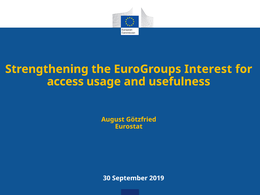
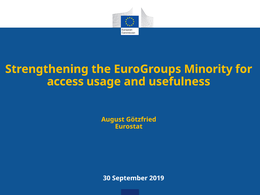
Interest: Interest -> Minority (208, 69)
